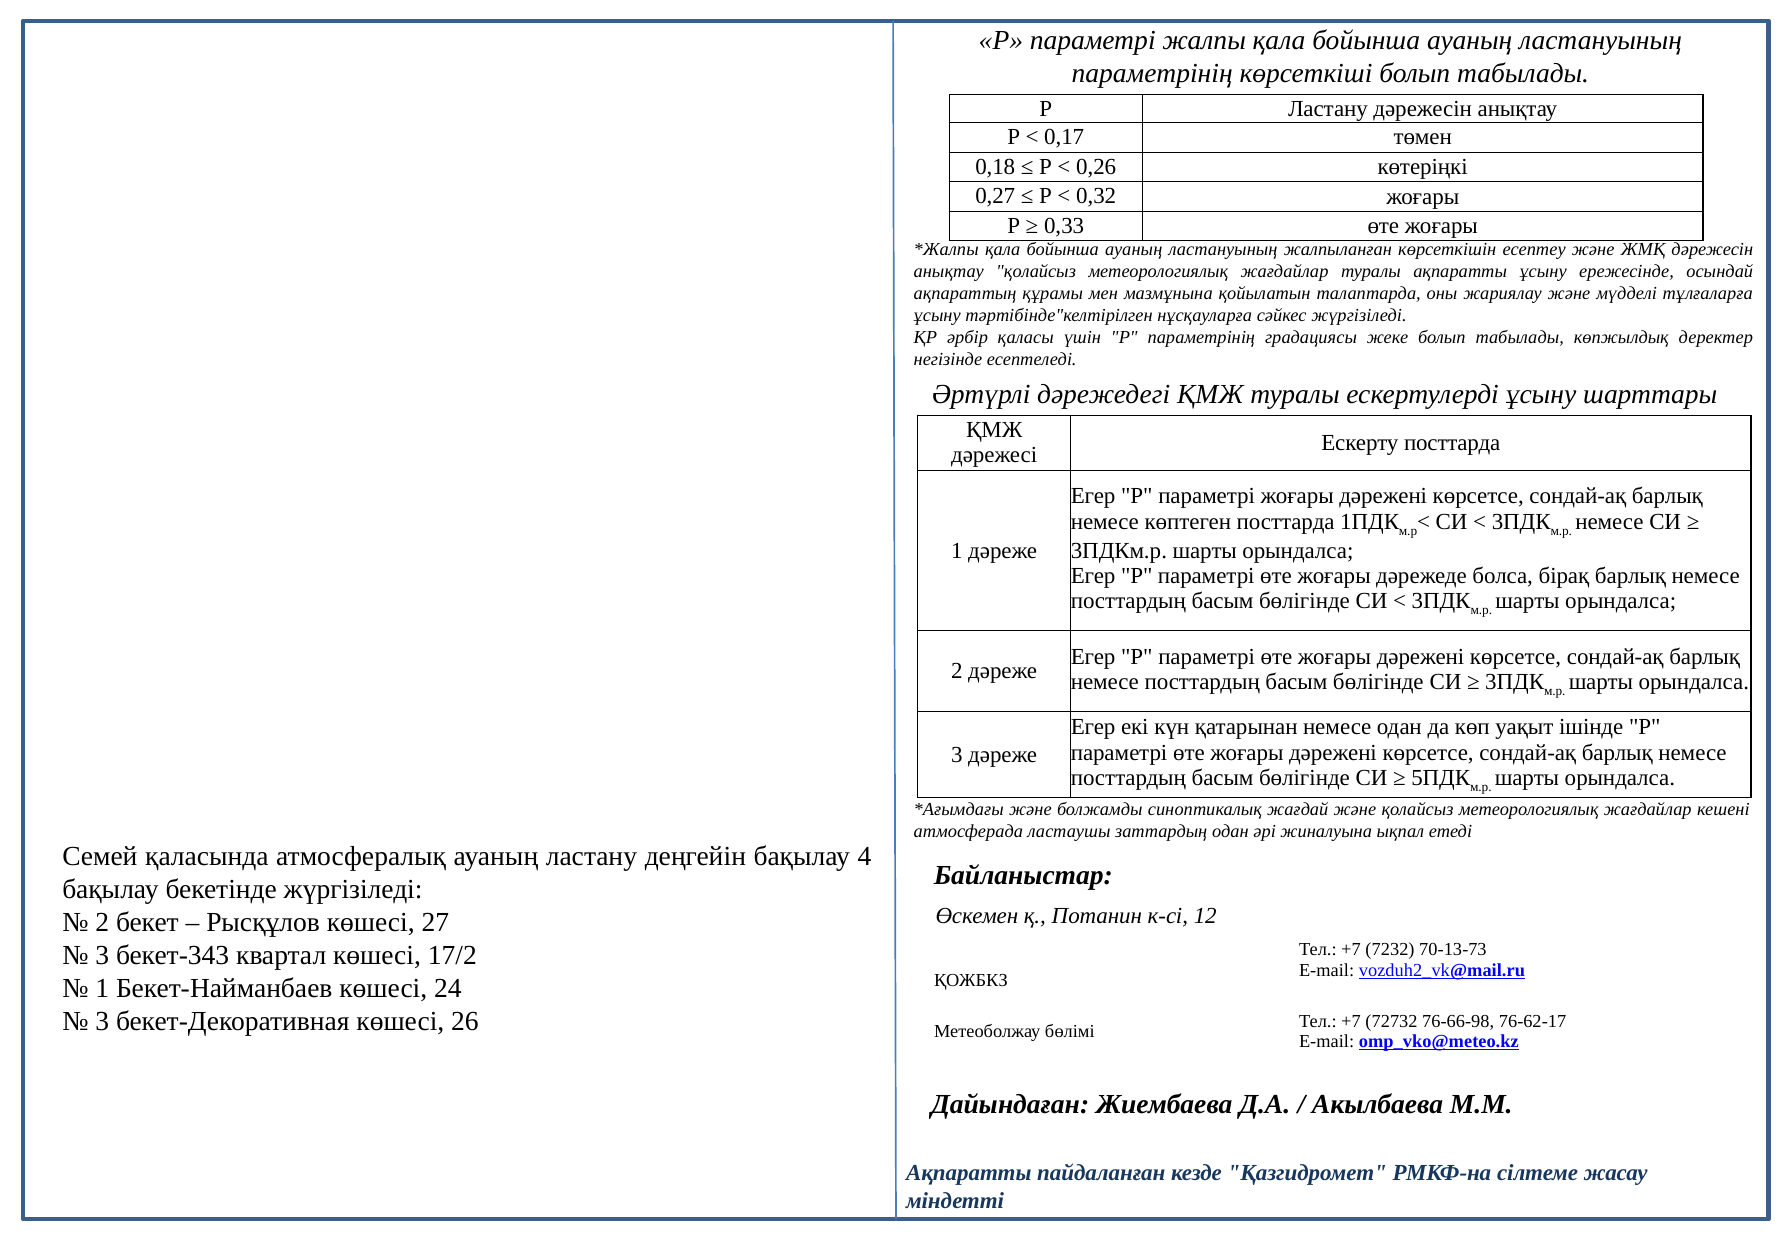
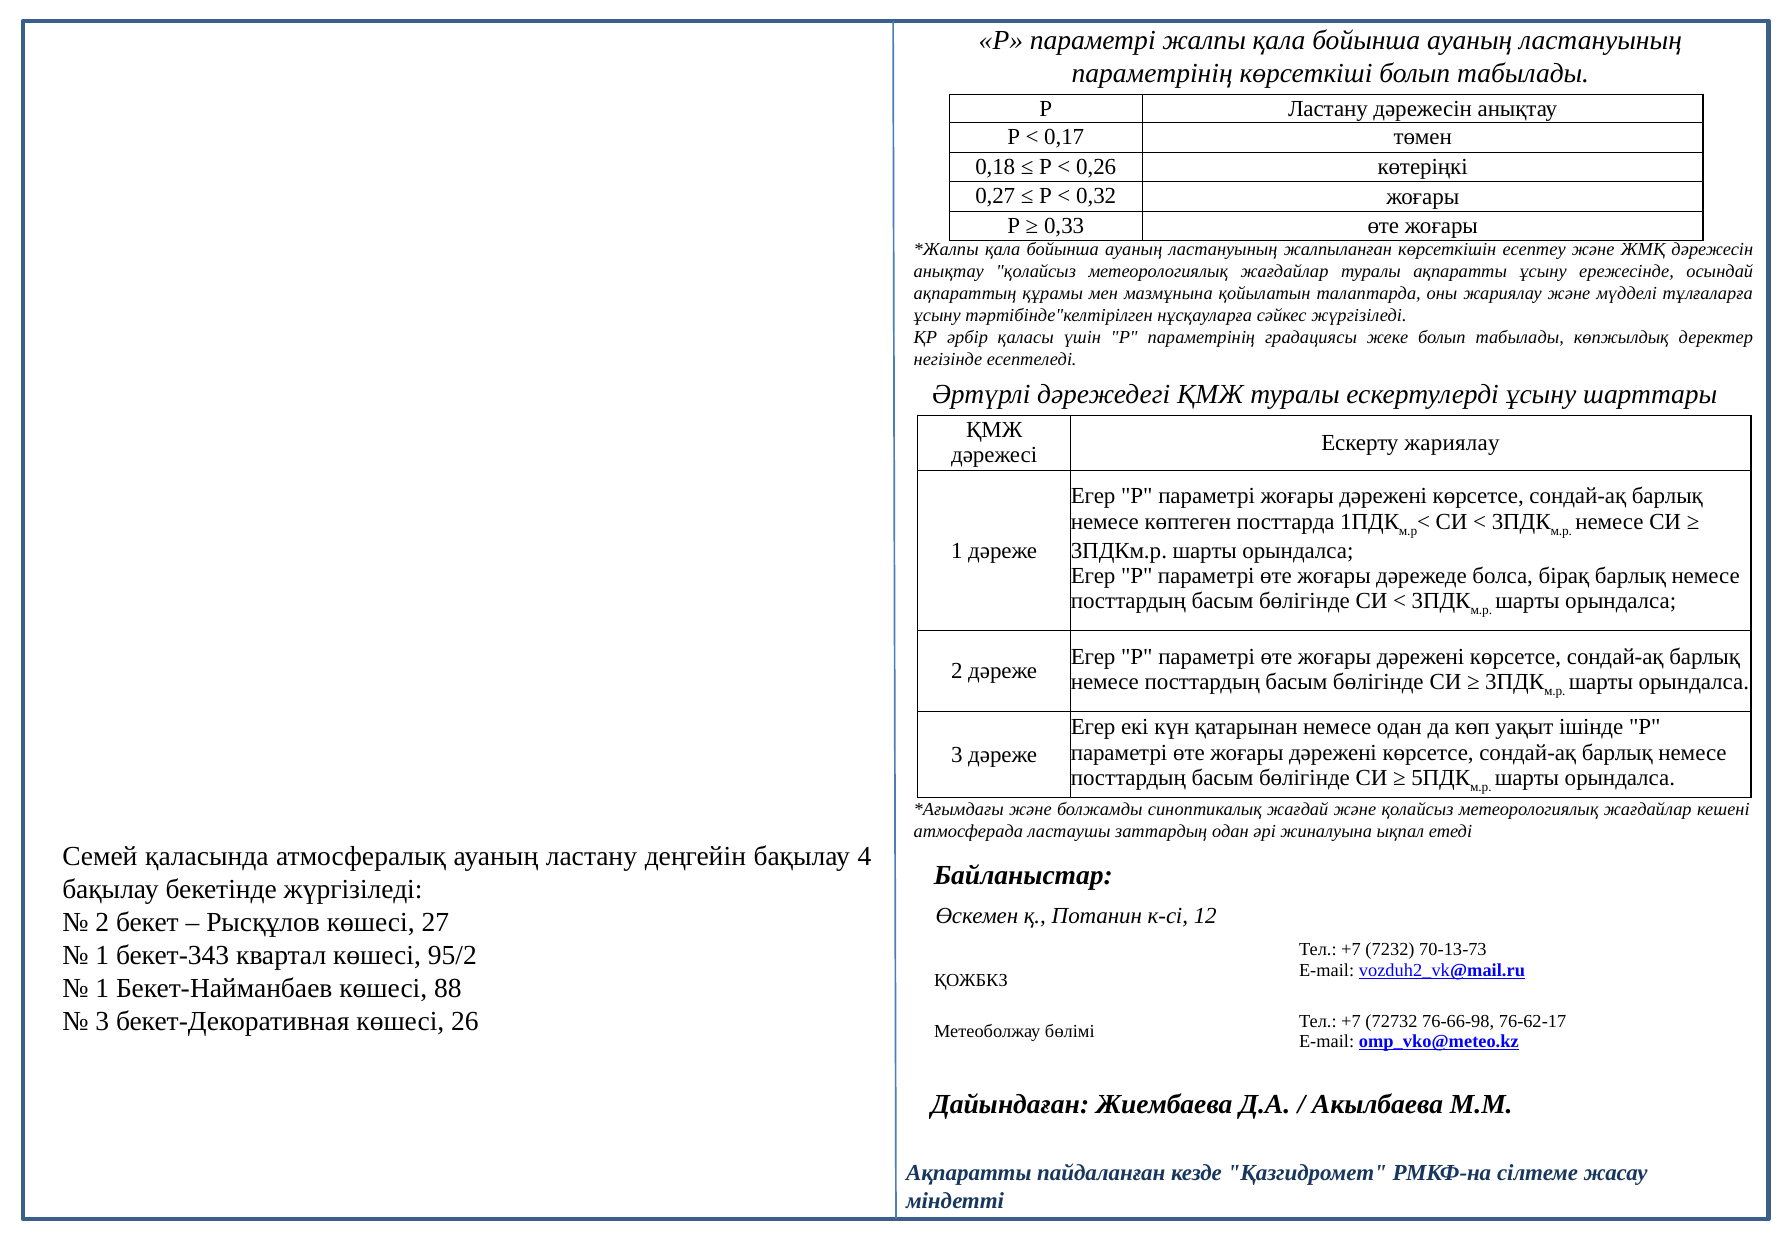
Ескерту посттарда: посттарда -> жариялау (1452, 443)
3: 3 -> 1 (102, 956)
17/2: 17/2 -> 95/2 (452, 956)
24: 24 -> 88 (448, 989)
